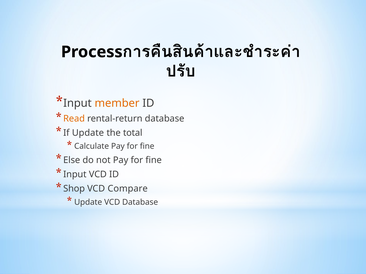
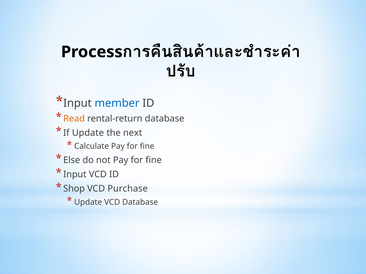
member colour: orange -> blue (117, 103)
total: total -> next (133, 133)
Compare: Compare -> Purchase (128, 189)
